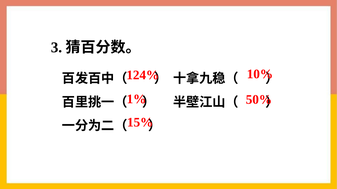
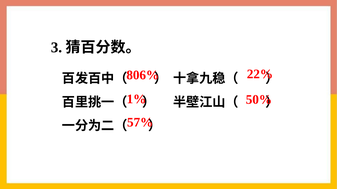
10%: 10% -> 22% (260, 74)
124%: 124% -> 806% (143, 75)
15%: 15% -> 57% (140, 123)
